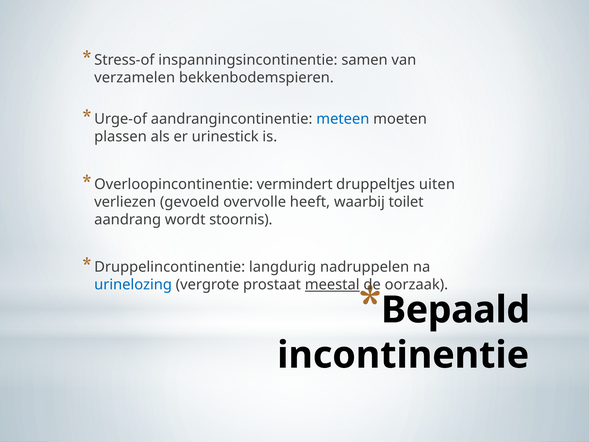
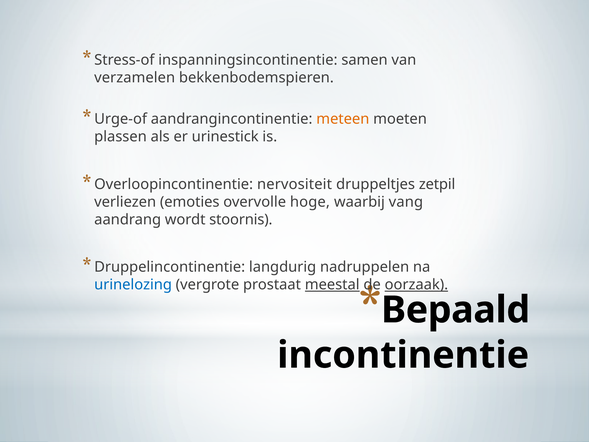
meteen colour: blue -> orange (343, 119)
vermindert: vermindert -> nervositeit (295, 184)
uiten: uiten -> zetpil (437, 184)
gevoeld: gevoeld -> emoties (190, 202)
heeft: heeft -> hoge (310, 202)
toilet: toilet -> vang (406, 202)
oorzaak underline: none -> present (416, 285)
